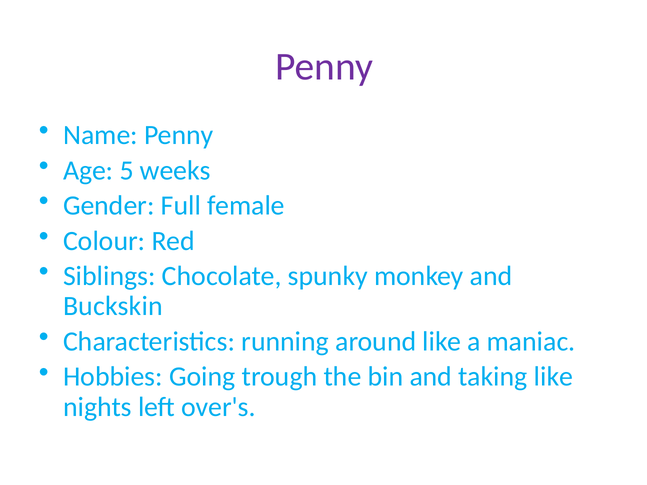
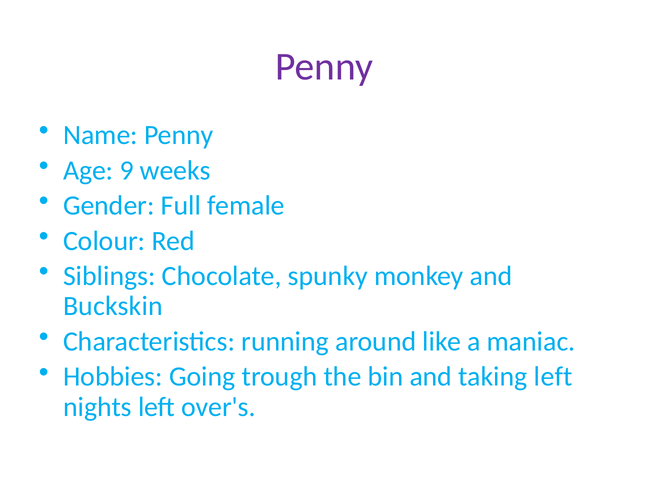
5: 5 -> 9 (127, 170)
taking like: like -> left (553, 377)
